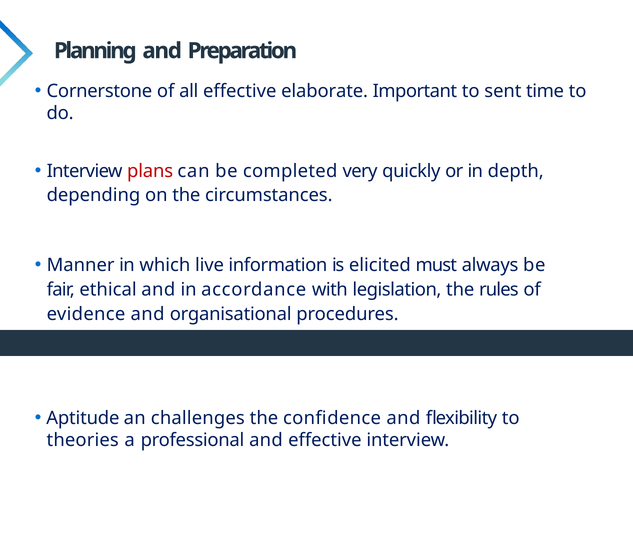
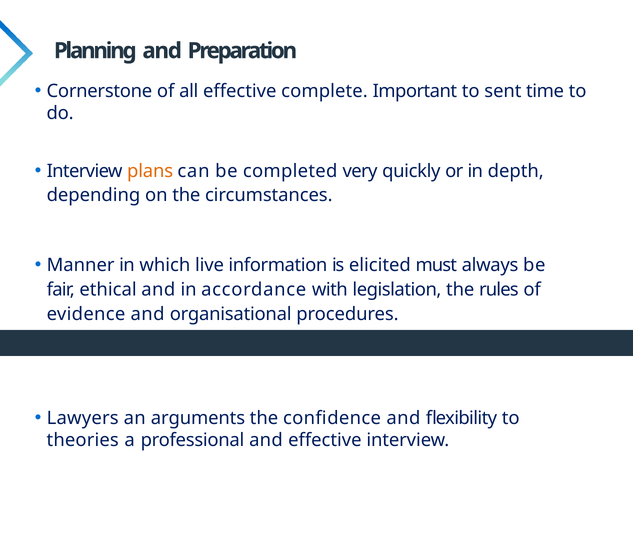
elaborate: elaborate -> complete (325, 91)
plans colour: red -> orange (150, 171)
Aptitude: Aptitude -> Lawyers (83, 418)
challenges: challenges -> arguments (198, 418)
